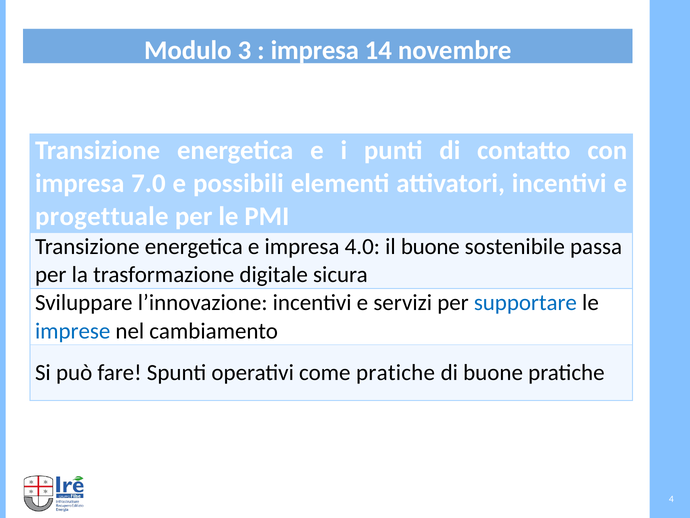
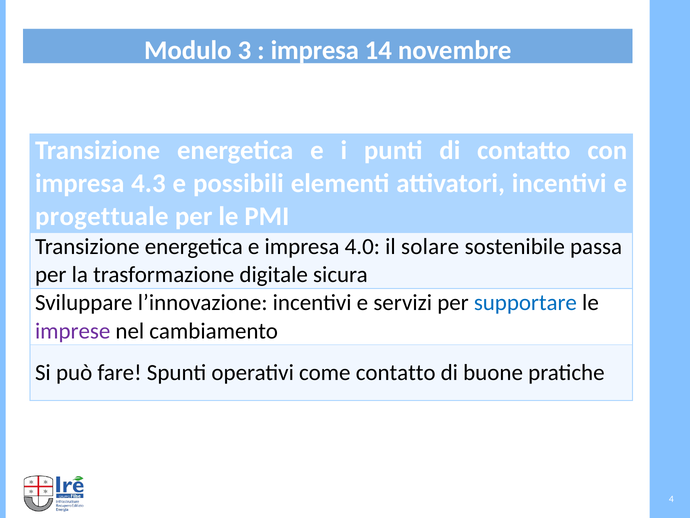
7.0: 7.0 -> 4.3 (148, 183)
il buone: buone -> solare (430, 246)
imprese colour: blue -> purple (73, 331)
come pratiche: pratiche -> contatto (396, 373)
